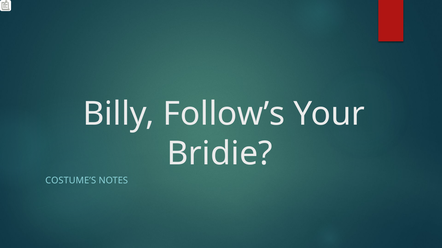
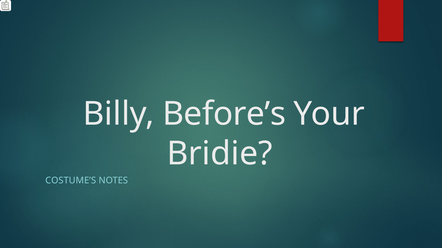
Follow’s: Follow’s -> Before’s (224, 114)
